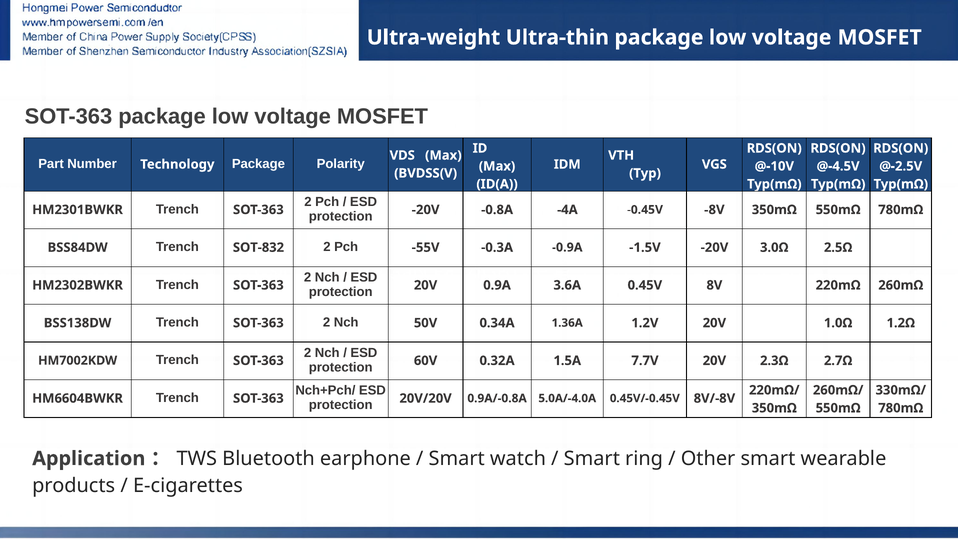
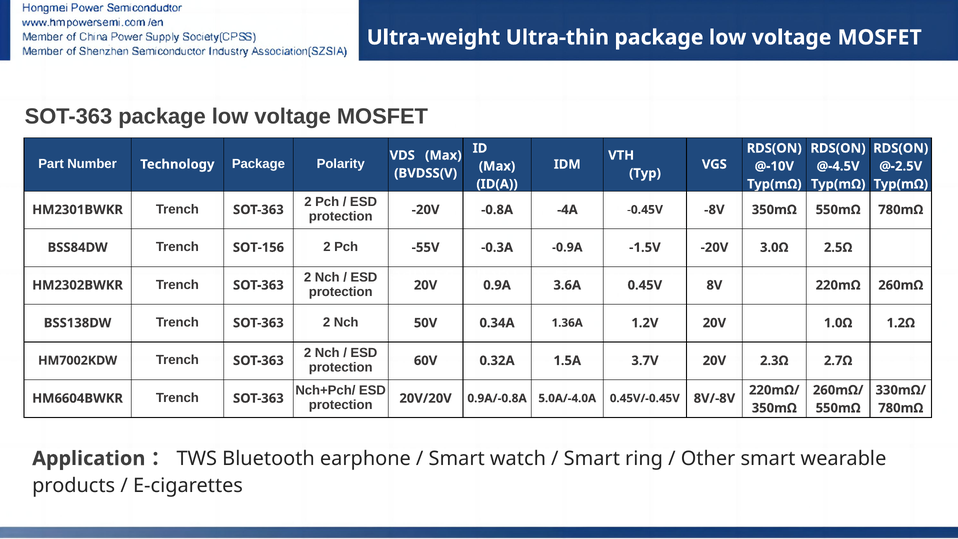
SOT-832: SOT-832 -> SOT-156 (258, 247)
7.7V: 7.7V -> 3.7V (645, 361)
